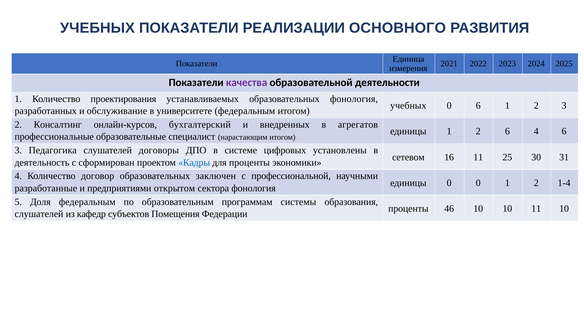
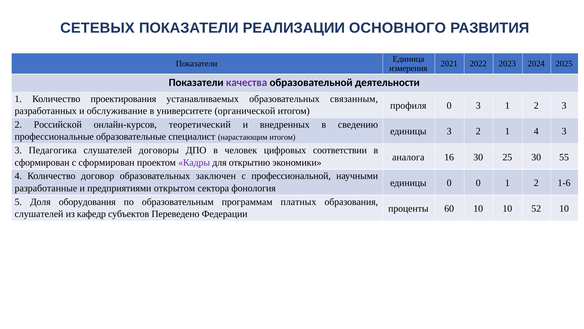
УЧЕБНЫХ: УЧЕБНЫХ -> СЕТЕВЫХ (97, 28)
образовательных фонология: фонология -> связанным (354, 99)
учебных: учебных -> профиля (408, 106)
0 6: 6 -> 3 (478, 106)
университете федеральным: федеральным -> органической (245, 111)
Консалтинг: Консалтинг -> Российской (58, 124)
бухгалтерский: бухгалтерский -> теоретический (200, 124)
агрегатов: агрегатов -> сведению (358, 124)
единицы 1: 1 -> 3 (449, 131)
2 6: 6 -> 1 (507, 131)
4 6: 6 -> 3 (564, 131)
системе: системе -> человек (241, 150)
установлены: установлены -> соответствии (340, 150)
сетевом: сетевом -> аналога (408, 157)
16 11: 11 -> 30 (478, 157)
31: 31 -> 55 (564, 157)
деятельность: деятельность -> сформирован (42, 162)
Кадры colour: blue -> purple (194, 162)
для проценты: проценты -> открытию (250, 162)
1-4: 1-4 -> 1-6 (564, 183)
Доля федеральным: федеральным -> оборудования (87, 202)
системы: системы -> платных (298, 202)
46: 46 -> 60 (449, 208)
10 11: 11 -> 52 (536, 208)
Помещения: Помещения -> Переведено (175, 214)
